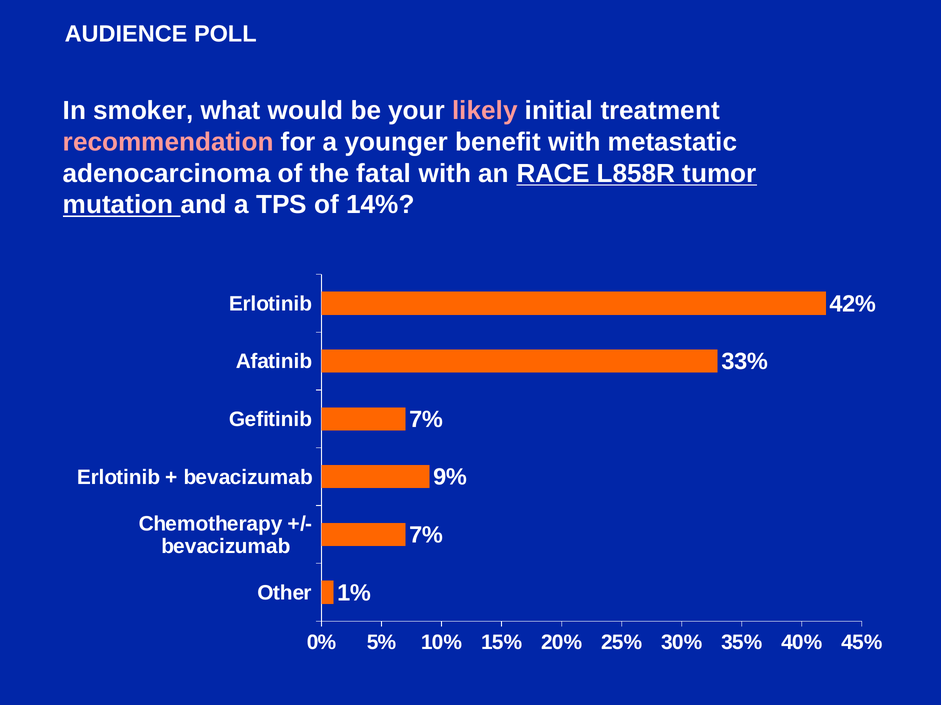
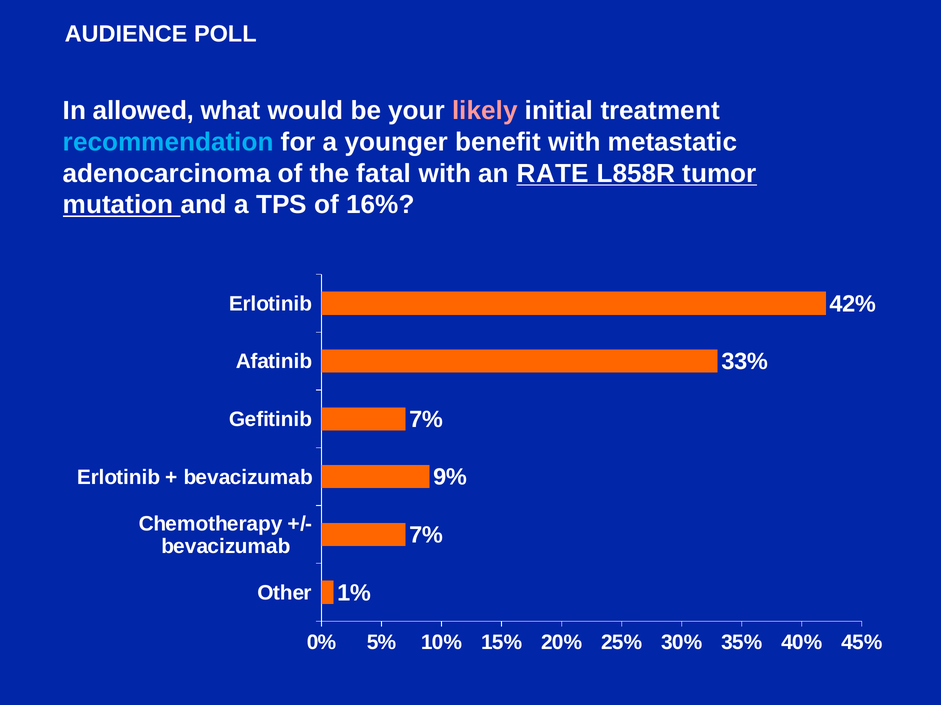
smoker: smoker -> allowed (143, 111)
recommendation colour: pink -> light blue (168, 142)
RACE: RACE -> RATE (553, 174)
14%: 14% -> 16% (380, 205)
